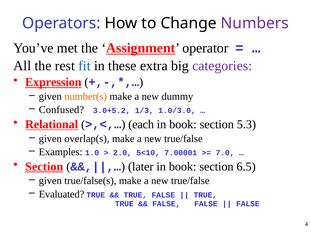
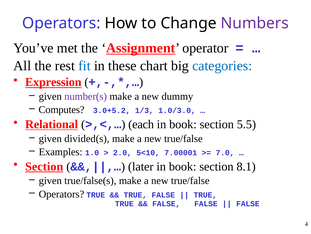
extra: extra -> chart (154, 66)
categories colour: purple -> blue (222, 66)
number(s colour: orange -> purple (86, 96)
Confused: Confused -> Computes (62, 109)
5.3: 5.3 -> 5.5 (246, 124)
overlap(s: overlap(s -> divided(s (87, 138)
6.5: 6.5 -> 8.1 (246, 166)
Evaluated: Evaluated -> Operators (61, 193)
